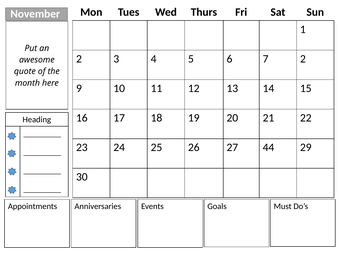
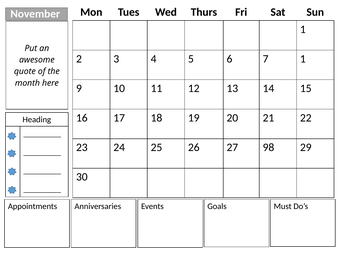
7 2: 2 -> 1 (303, 59)
44: 44 -> 98 (268, 148)
